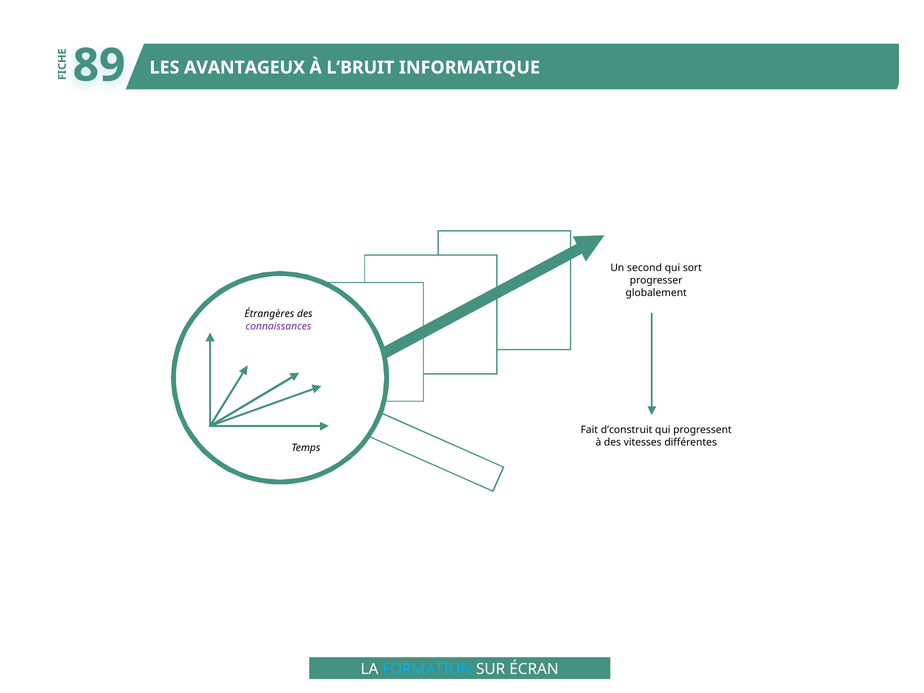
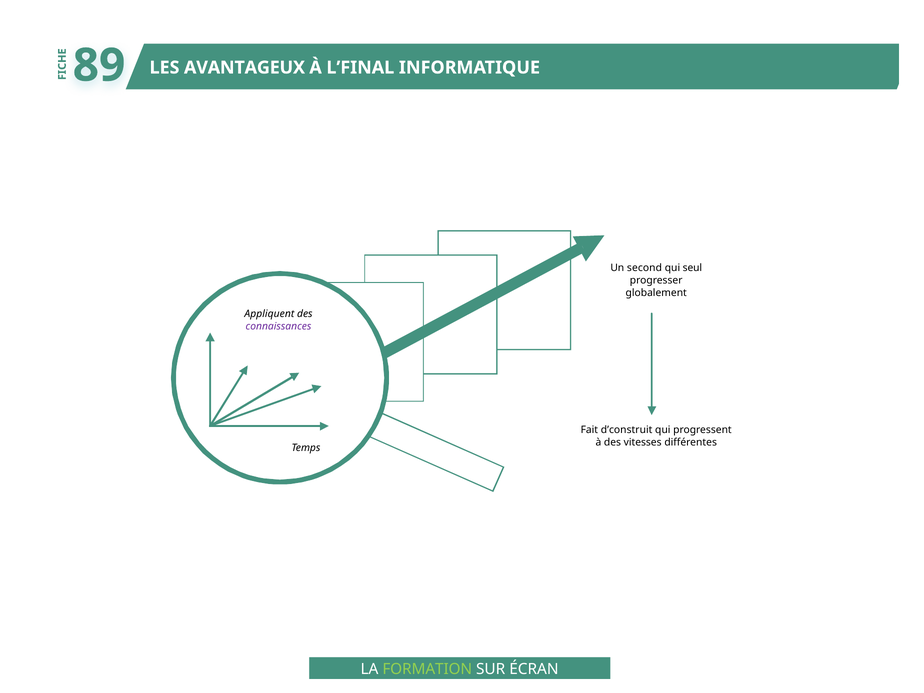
L’BRUIT: L’BRUIT -> L’FINAL (360, 68)
sort: sort -> seul (692, 268)
Étrangères: Étrangères -> Appliquent (269, 314)
FORMATION colour: light blue -> light green (427, 669)
